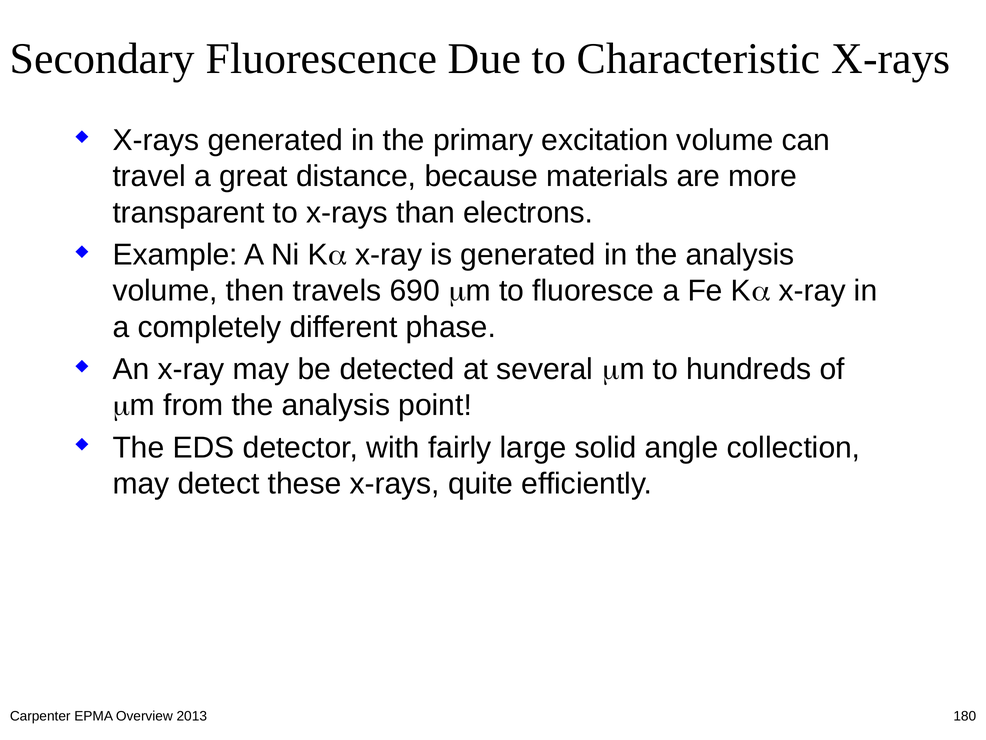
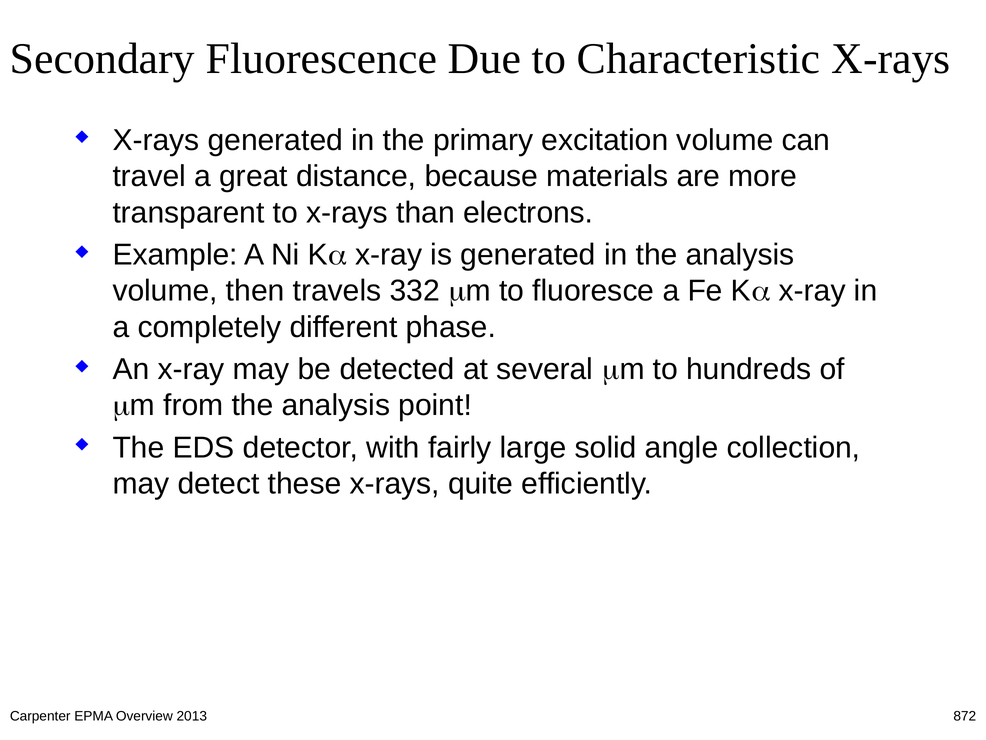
690: 690 -> 332 (415, 291)
180: 180 -> 872 (965, 716)
